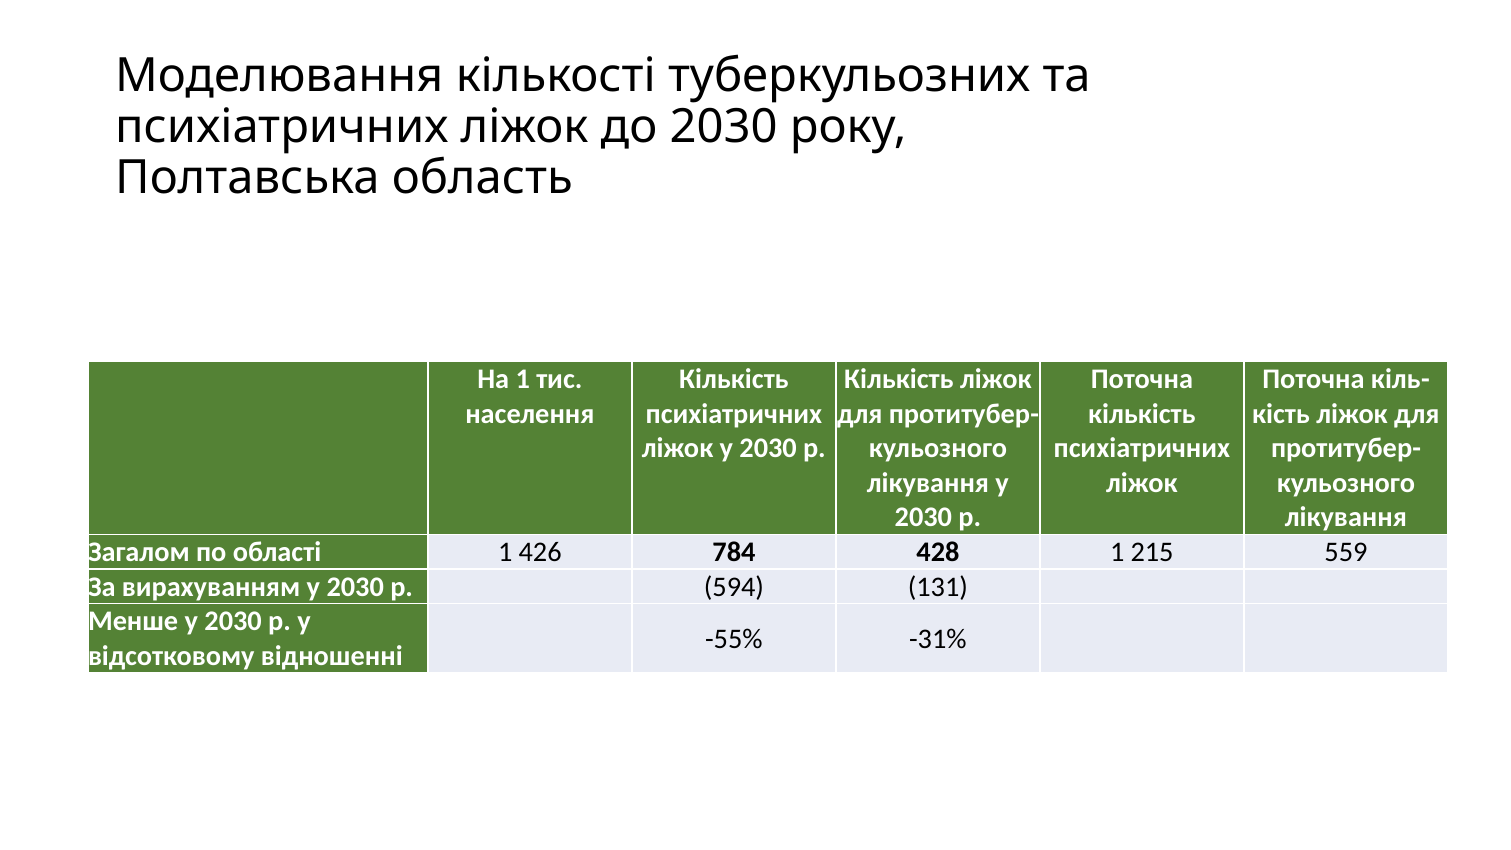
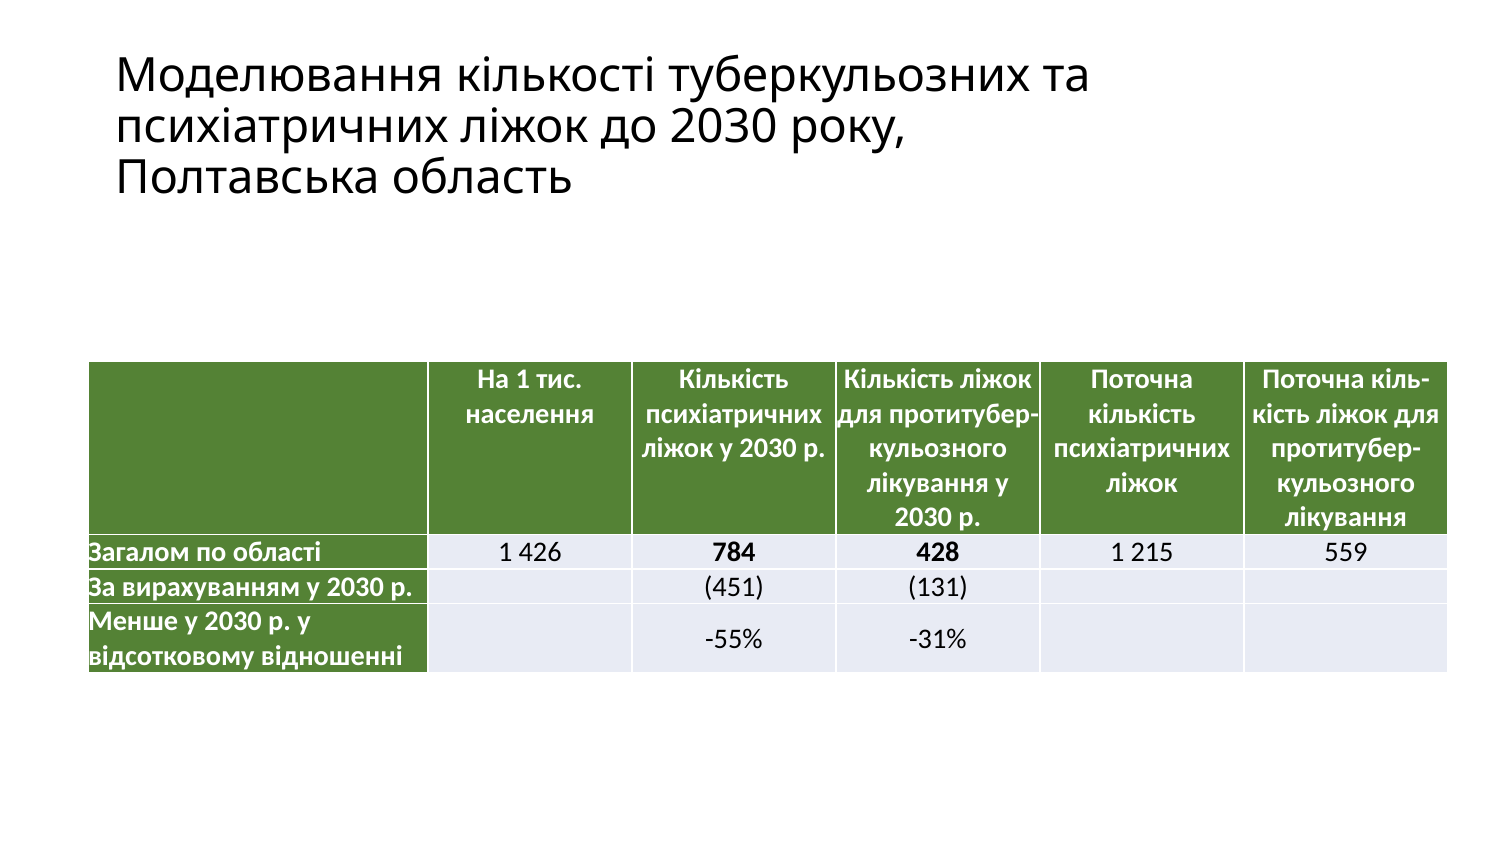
594: 594 -> 451 (734, 587)
